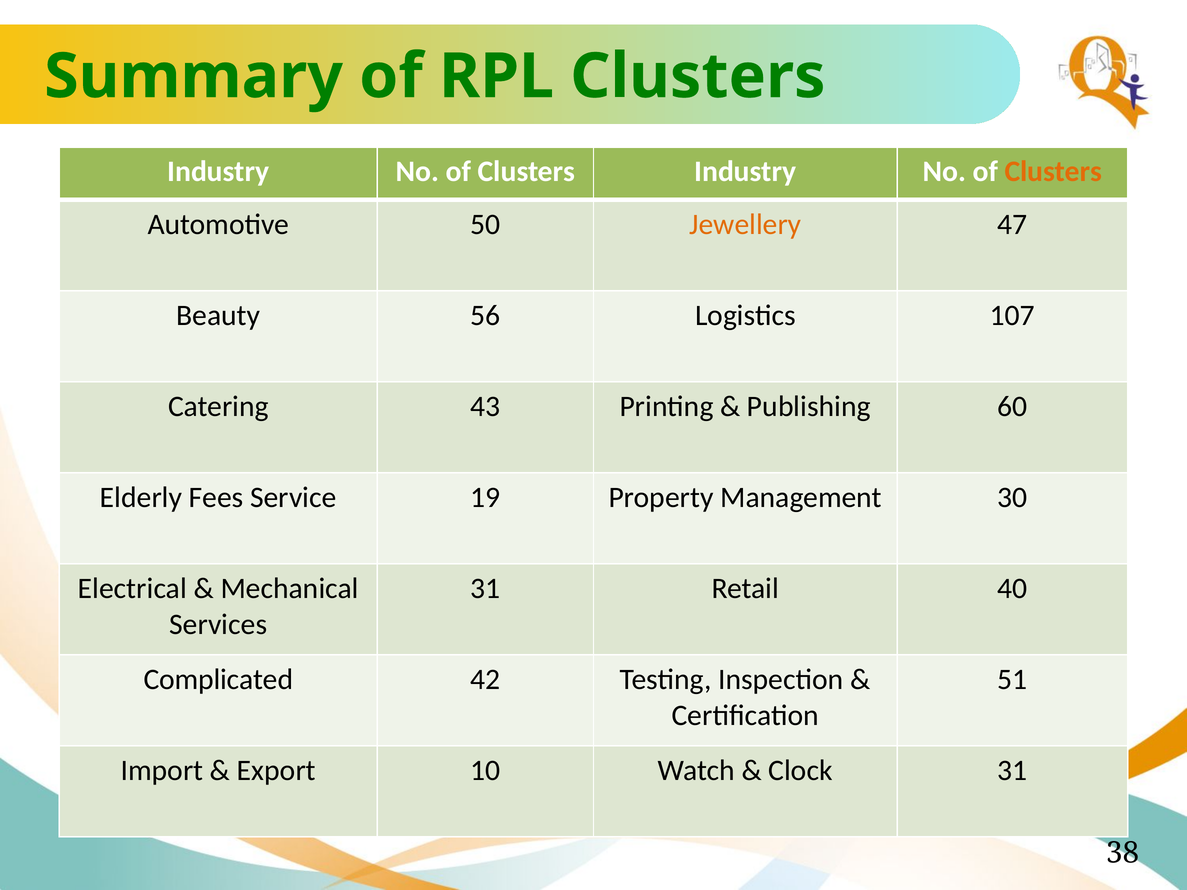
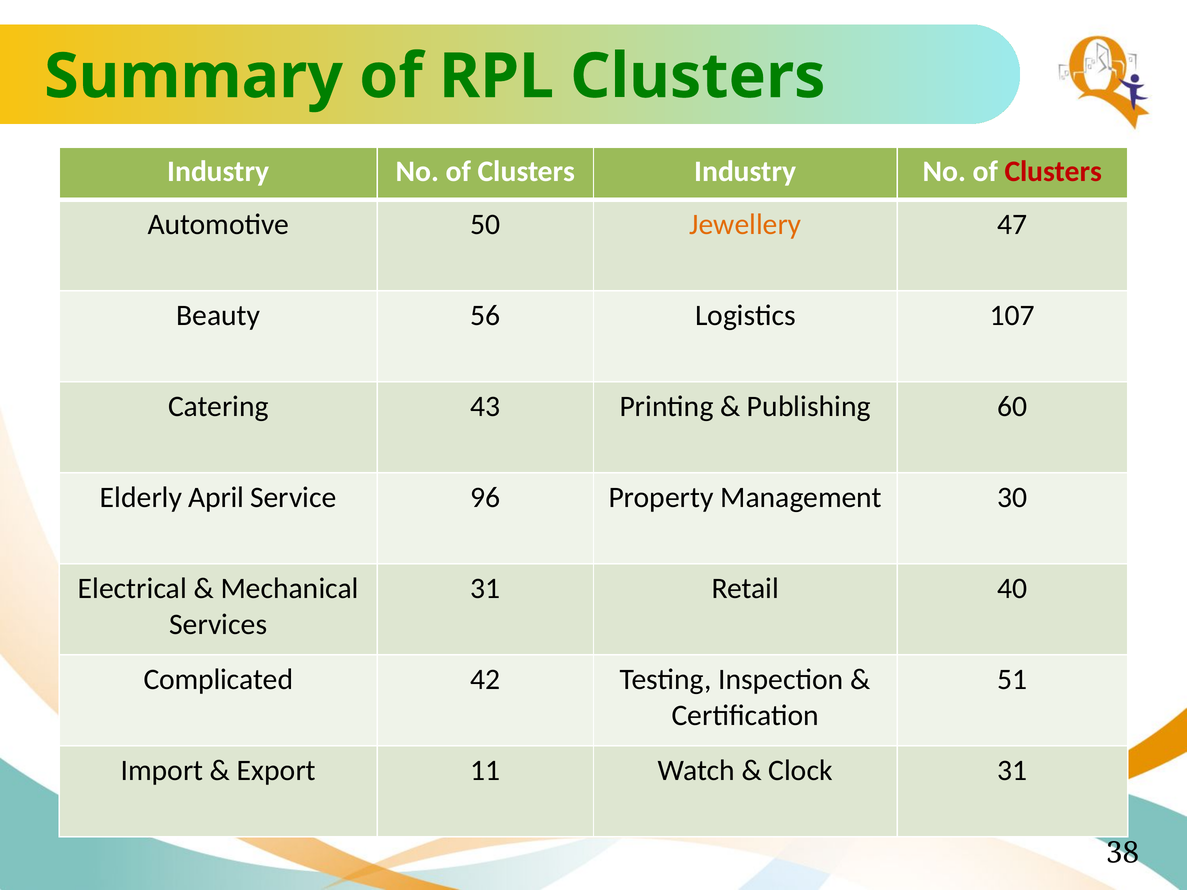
Clusters colour: orange -> red (1053, 172)
Fees: Fees -> April (216, 497)
19: 19 -> 96 (485, 497)
10: 10 -> 11 (485, 771)
